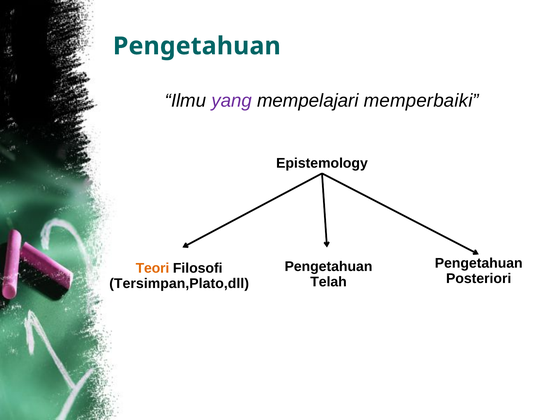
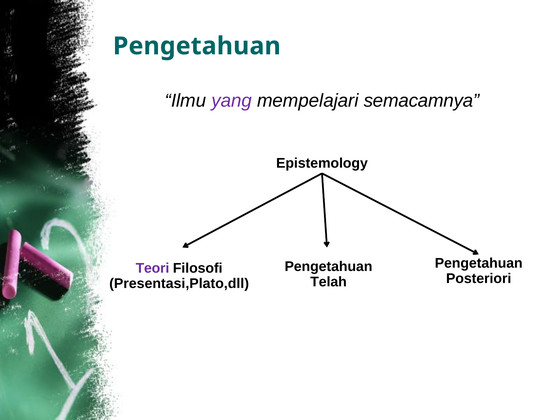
memperbaiki: memperbaiki -> semacamnya (422, 101)
Teori colour: orange -> purple (152, 268)
Tersimpan,Plato,dll: Tersimpan,Plato,dll -> Presentasi,Plato,dll (179, 283)
